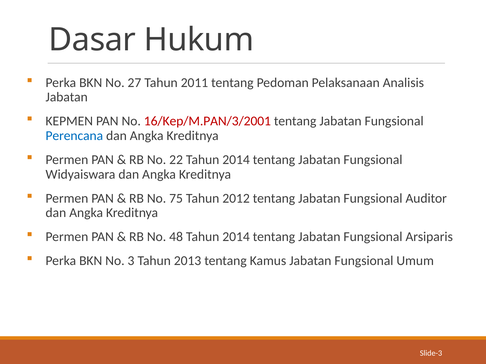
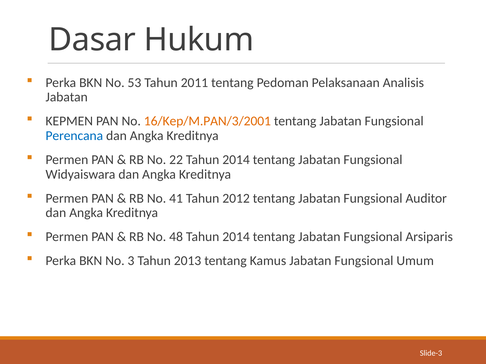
27: 27 -> 53 (134, 83)
16/Kep/M.PAN/3/2001 colour: red -> orange (207, 121)
75: 75 -> 41 (176, 199)
